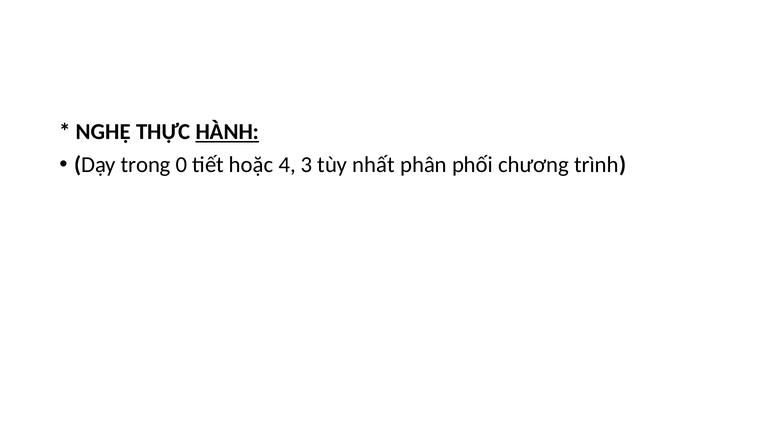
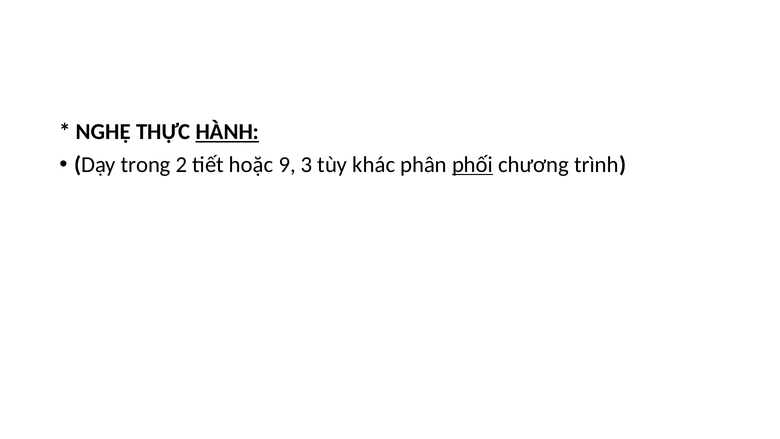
0: 0 -> 2 (182, 165)
4: 4 -> 9 (287, 165)
nhất: nhất -> khác (374, 165)
phối underline: none -> present (473, 165)
